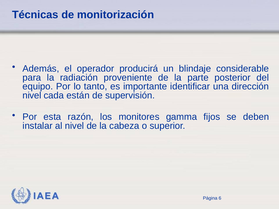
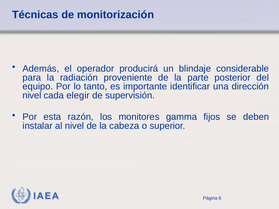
están: están -> elegir (78, 95)
